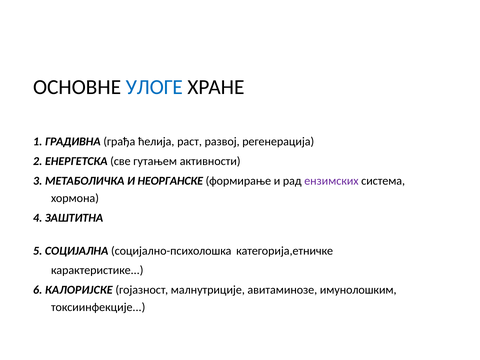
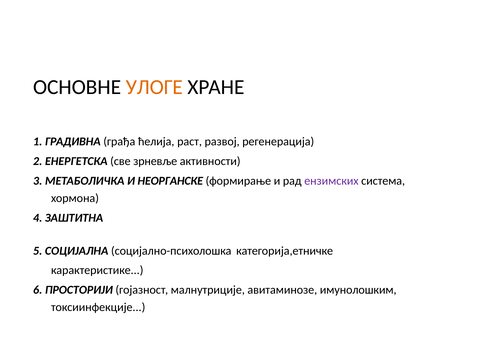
УЛОГЕ colour: blue -> orange (155, 87)
гутањем: гутањем -> зрневље (155, 161)
КАЛОРИЈСКЕ: КАЛОРИЈСКЕ -> ПРОСТОРИЈИ (79, 290)
